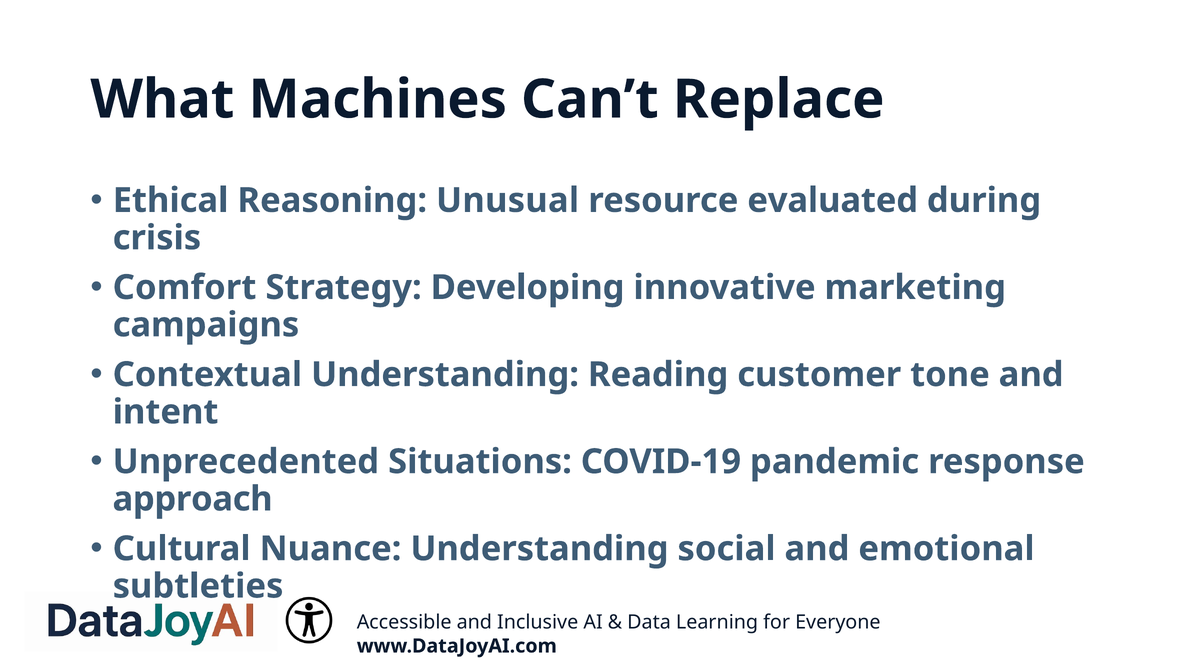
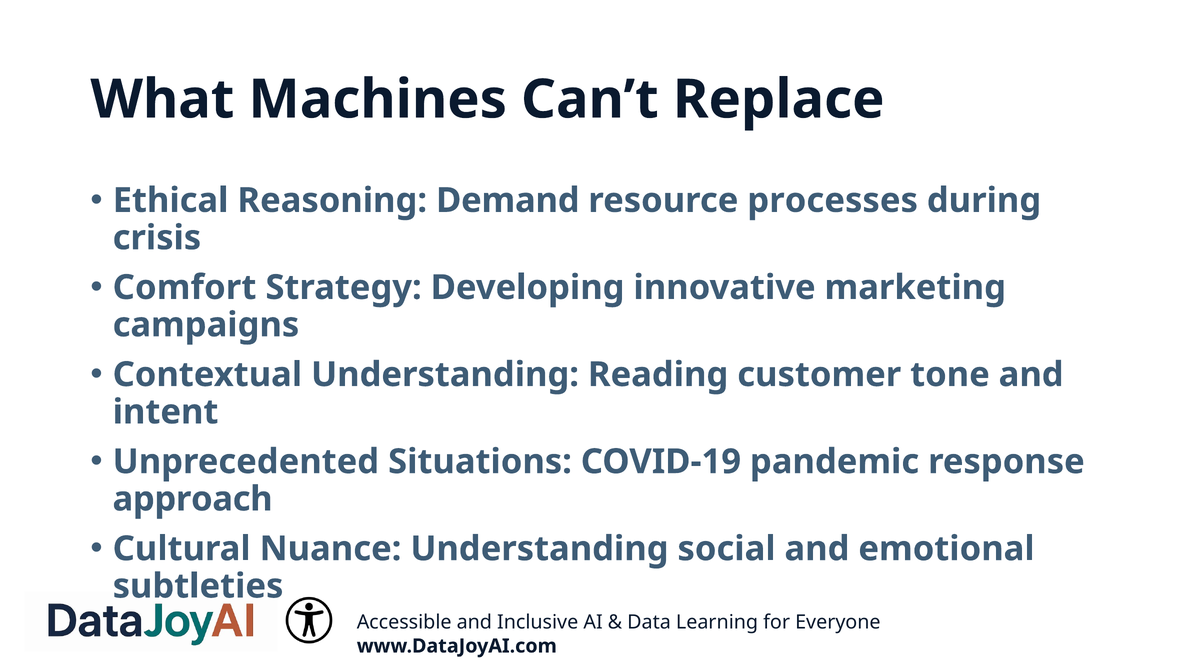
Unusual: Unusual -> Demand (508, 201)
evaluated: evaluated -> processes (833, 201)
